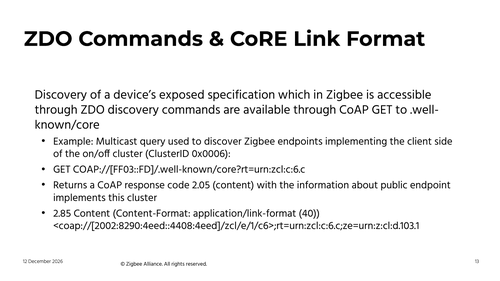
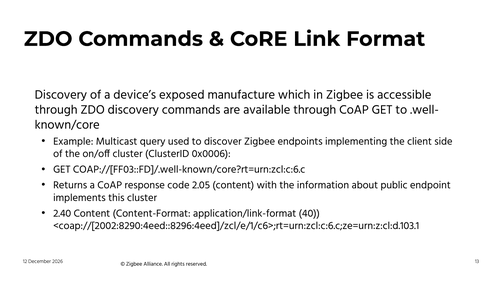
specification: specification -> manufacture (241, 95)
2.85: 2.85 -> 2.40 (62, 213)
<coap://[2002:8290:4eed::4408:4eed]/zcl/e/1/c6>;rt=urn:zcl:c:6.c;ze=urn:z:cl:d.103.1: <coap://[2002:8290:4eed::4408:4eed]/zcl/e/1/c6>;rt=urn:zcl:c:6.c;ze=urn:z:cl:d.103.1 -> <coap://[2002:8290:4eed::8296:4eed]/zcl/e/1/c6>;rt=urn:zcl:c:6.c;ze=urn:z:cl:d.103.1 (236, 226)
